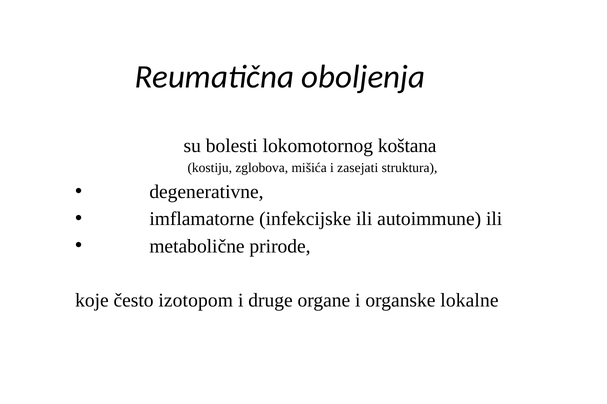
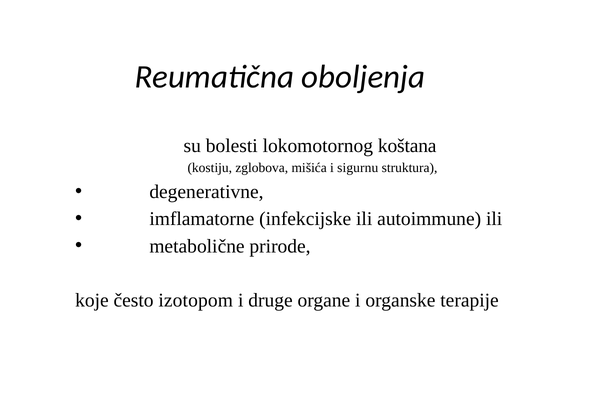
zasejati: zasejati -> sigurnu (358, 168)
lokalne: lokalne -> terapije (470, 301)
